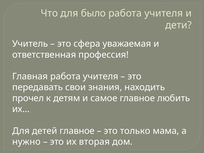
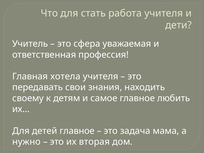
было: было -> стать (93, 13)
Главная работа: работа -> хотела (65, 76)
прочел: прочел -> своему (28, 98)
только: только -> задача (135, 131)
